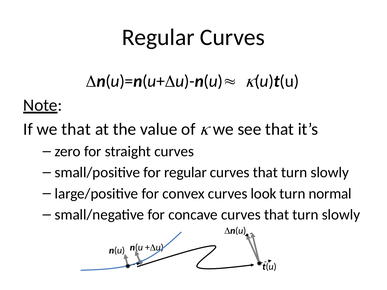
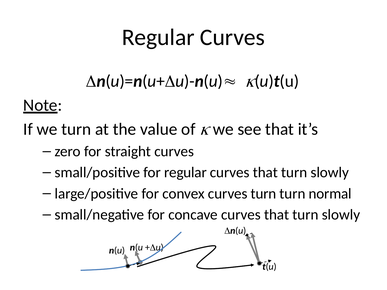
we that: that -> turn (76, 129)
curves look: look -> turn (264, 194)
